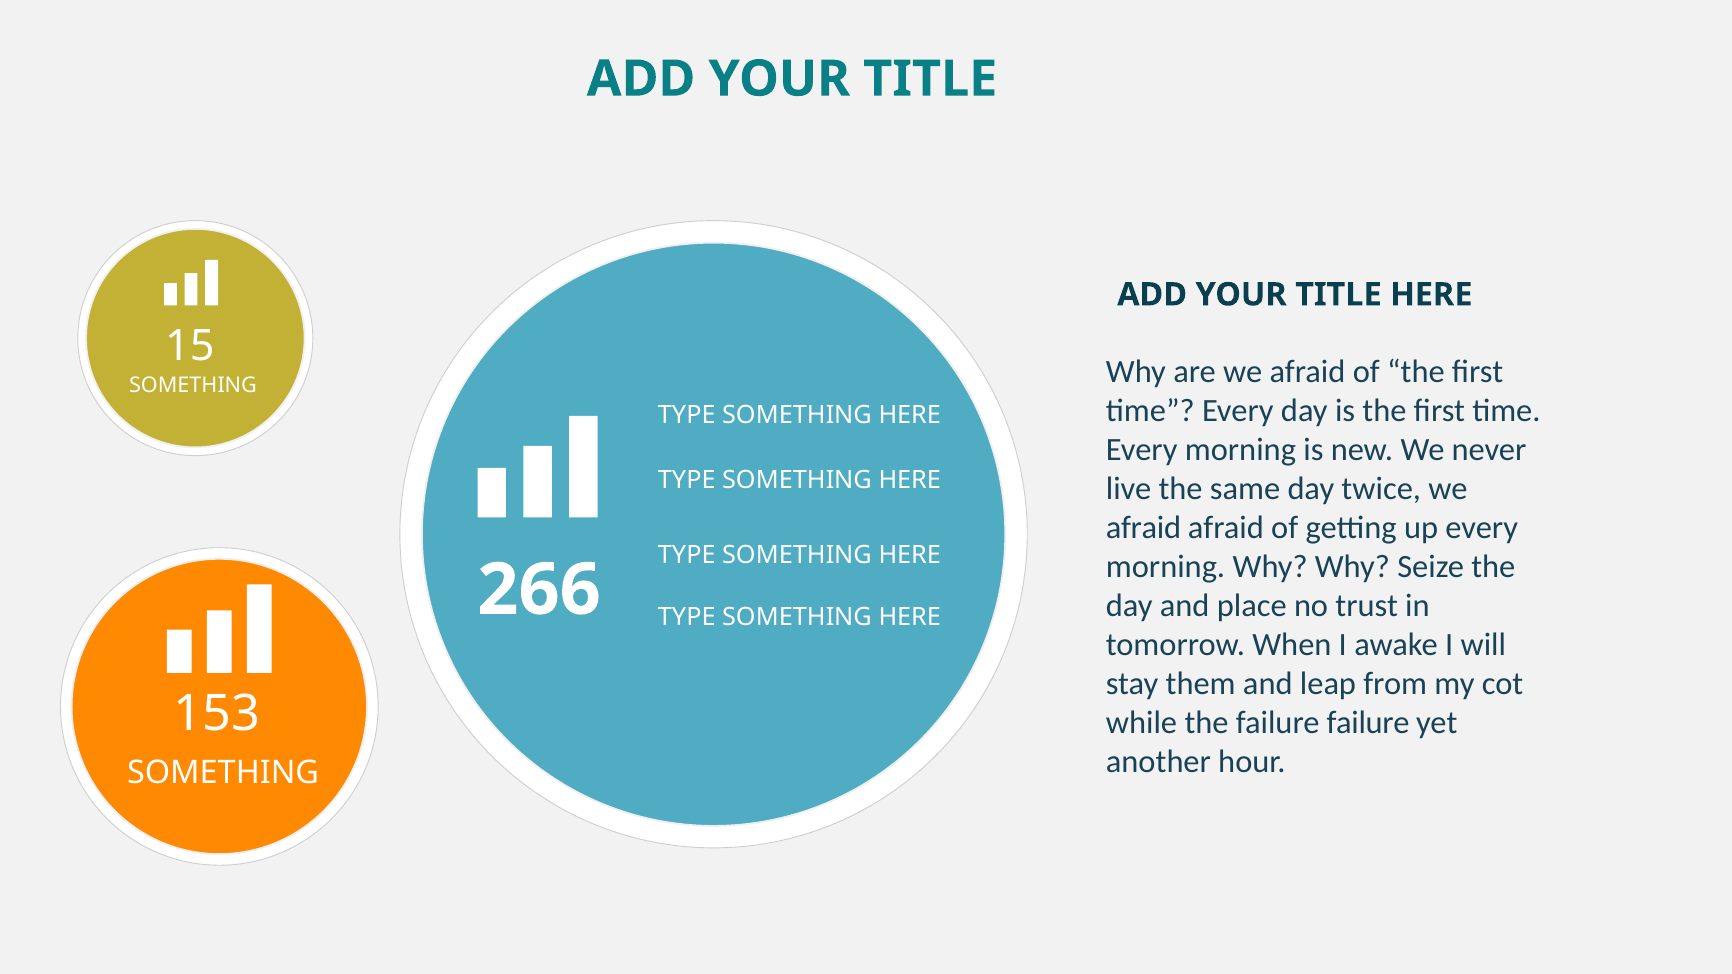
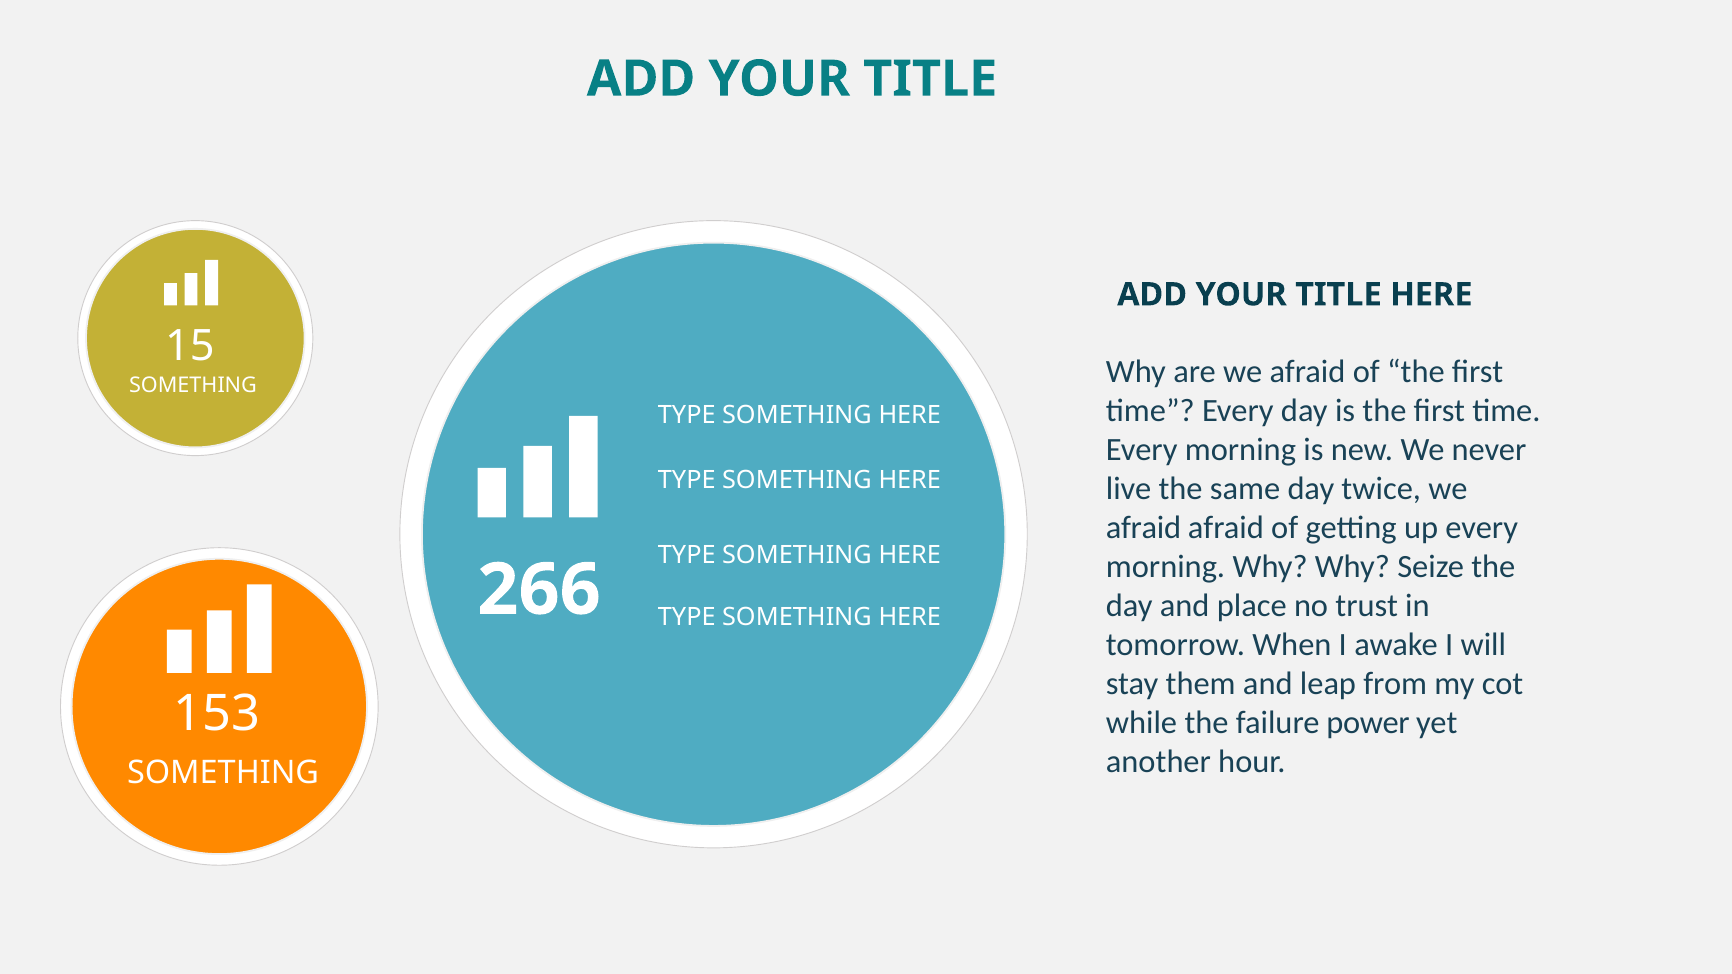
failure failure: failure -> power (1368, 723)
